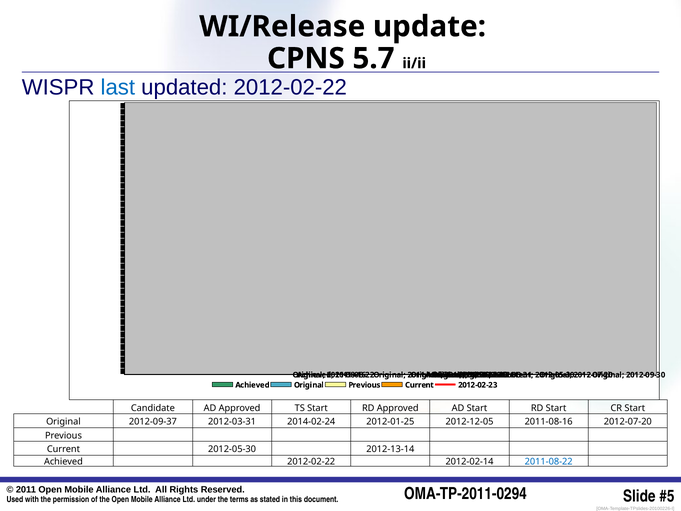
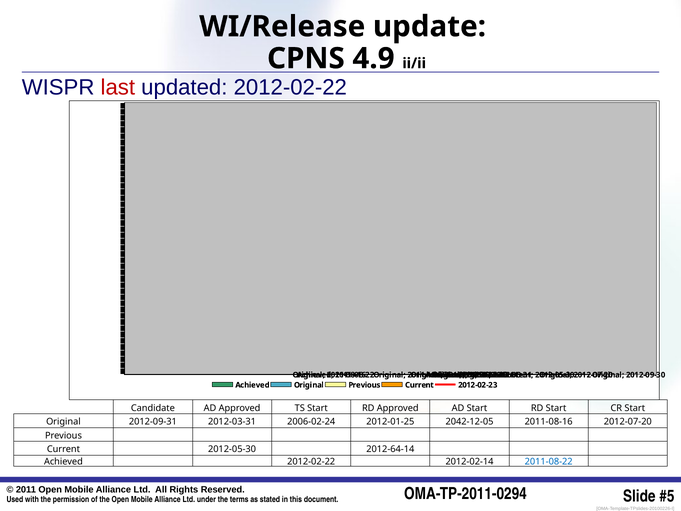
5.7: 5.7 -> 4.9 (374, 58)
last colour: blue -> red (118, 88)
2012-09-37: 2012-09-37 -> 2012-09-31 (153, 422)
2014-02-24: 2014-02-24 -> 2006-02-24 (311, 422)
2012-12-05: 2012-12-05 -> 2042-12-05 (469, 422)
2012-13-14: 2012-13-14 -> 2012-64-14 (390, 449)
